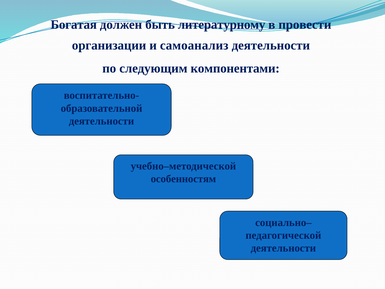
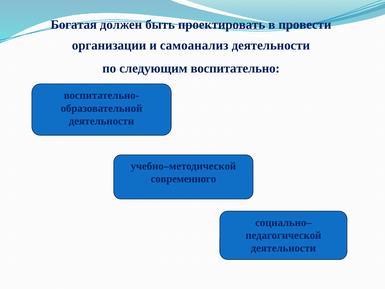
литературному: литературному -> проектировать (222, 25)
компонентами: компонентами -> воспитательно (235, 68)
особенностям: особенностям -> современного (183, 179)
